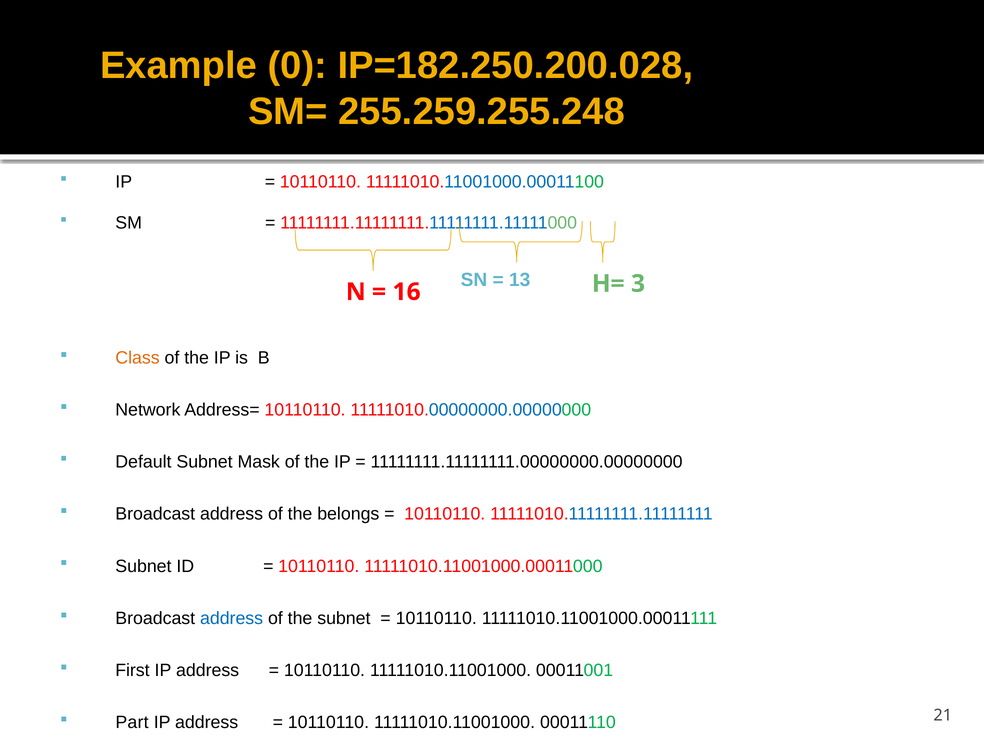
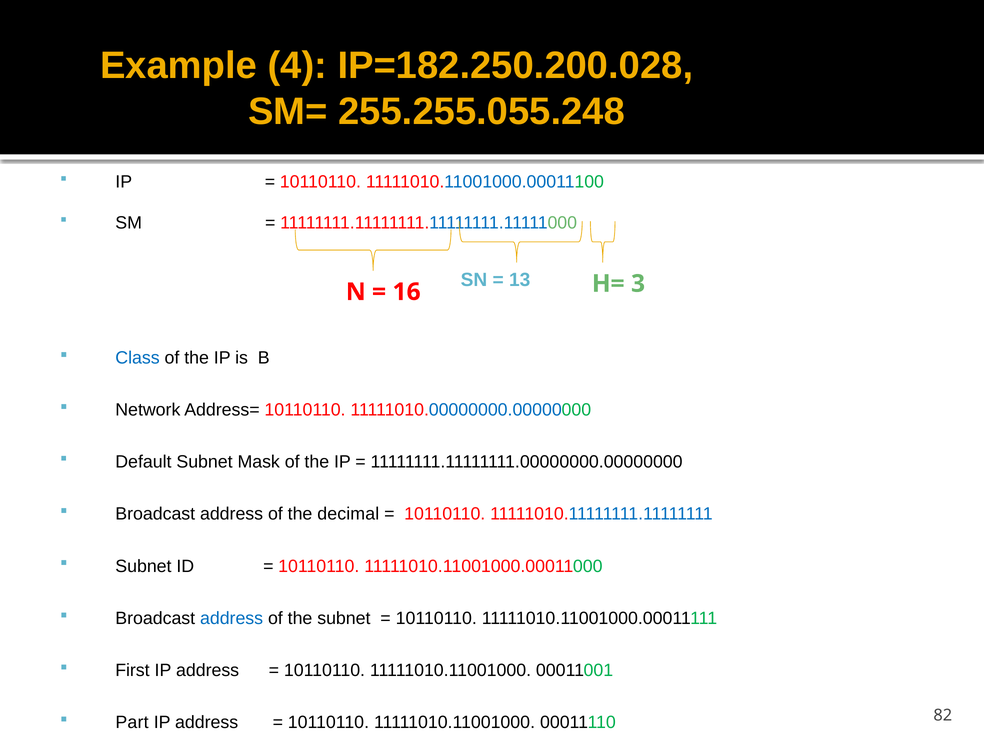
0: 0 -> 4 (297, 66)
255.259.255.248: 255.259.255.248 -> 255.255.055.248 (482, 112)
Class colour: orange -> blue (138, 358)
belongs: belongs -> decimal (348, 514)
21: 21 -> 82 (943, 715)
